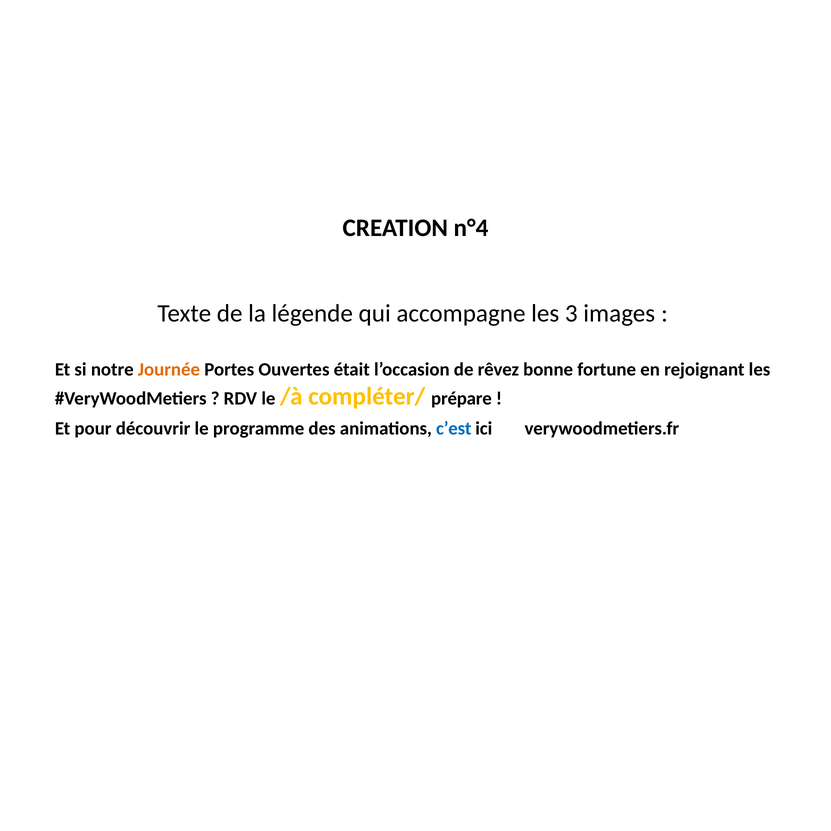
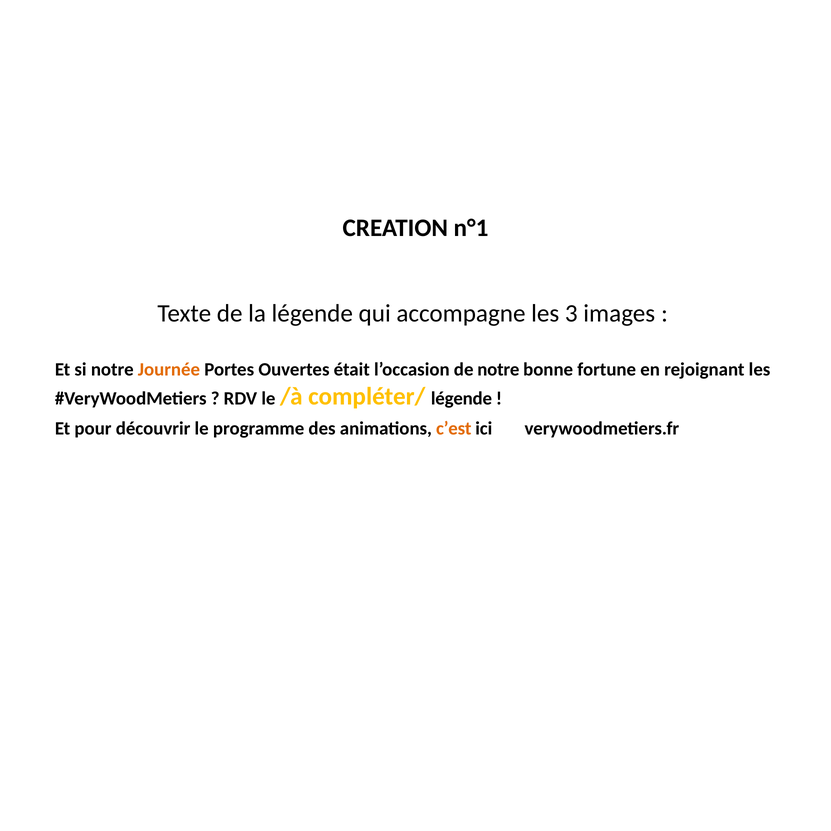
n°4: n°4 -> n°1 (471, 228)
de rêvez: rêvez -> notre (498, 370)
compléter/ prépare: prépare -> légende (461, 398)
c’est colour: blue -> orange (454, 429)
